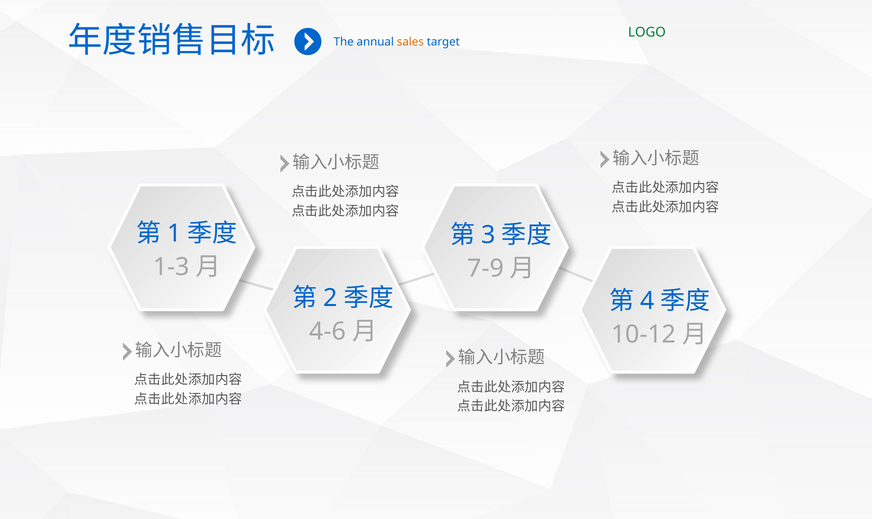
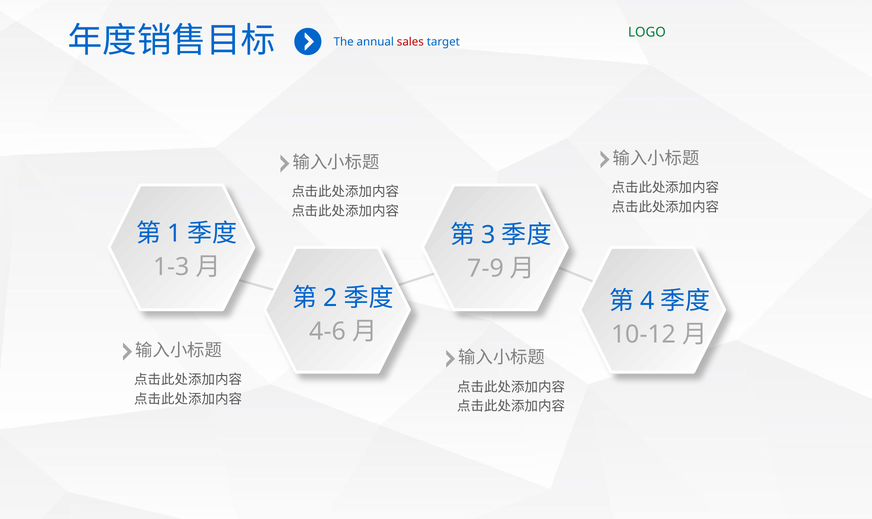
sales colour: orange -> red (410, 42)
